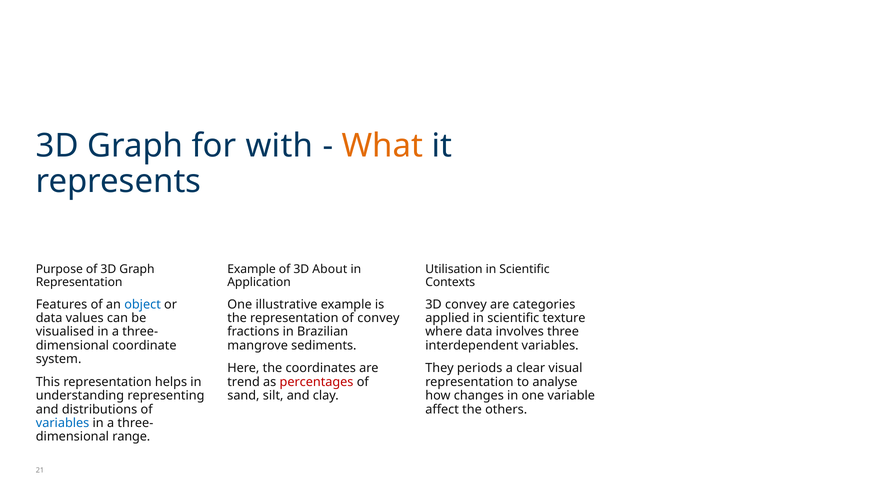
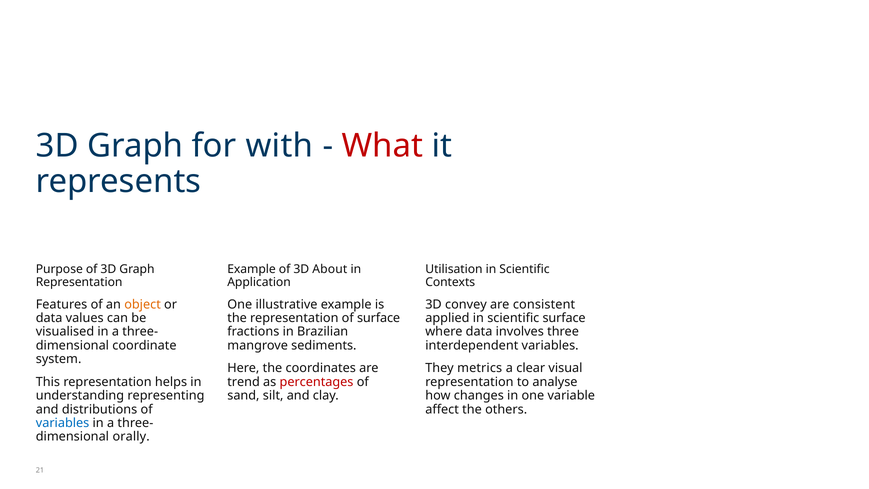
What colour: orange -> red (382, 146)
object colour: blue -> orange (143, 304)
categories: categories -> consistent (544, 304)
of convey: convey -> surface (379, 318)
scientific texture: texture -> surface (564, 318)
periods: periods -> metrics (480, 368)
range: range -> orally (131, 437)
